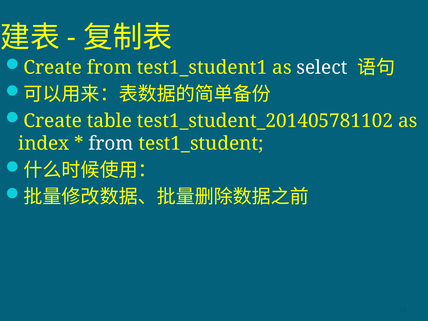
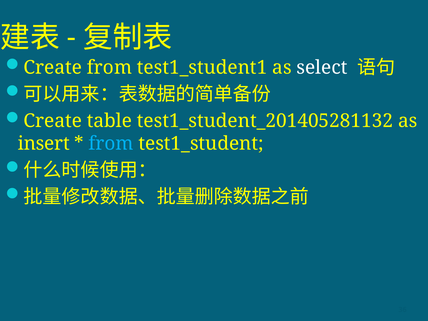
test1_student_201405781102: test1_student_201405781102 -> test1_student_201405281132 (265, 121)
index: index -> insert (44, 144)
from colour: white -> light blue (111, 144)
